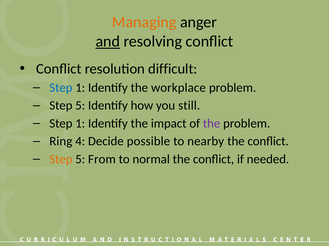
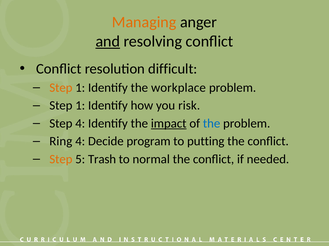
Step colour: blue -> orange (61, 88)
5: 5 -> 1 (80, 106)
still: still -> risk (189, 106)
1: 1 -> 4 (80, 124)
impact underline: none -> present (169, 124)
the colour: purple -> blue (212, 124)
possible: possible -> program (149, 142)
nearby: nearby -> putting (206, 142)
From: From -> Trash (102, 160)
